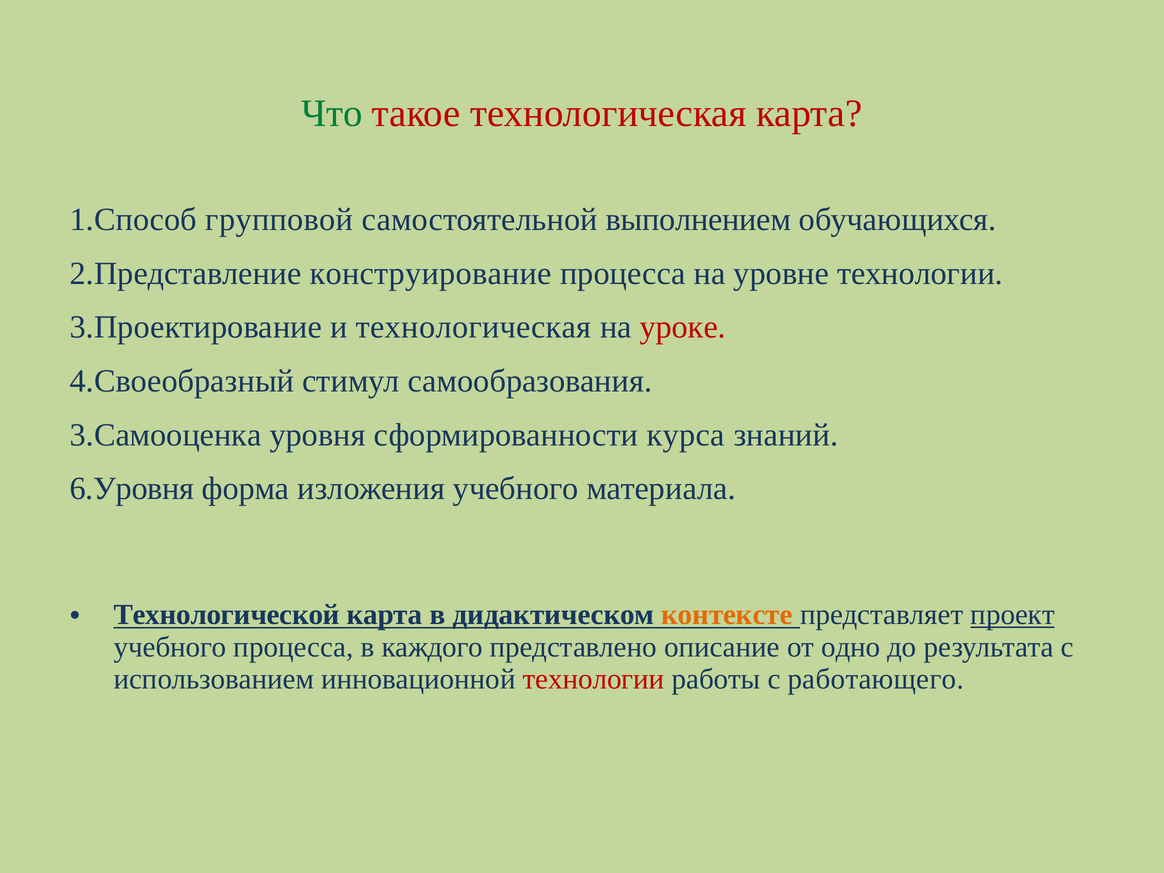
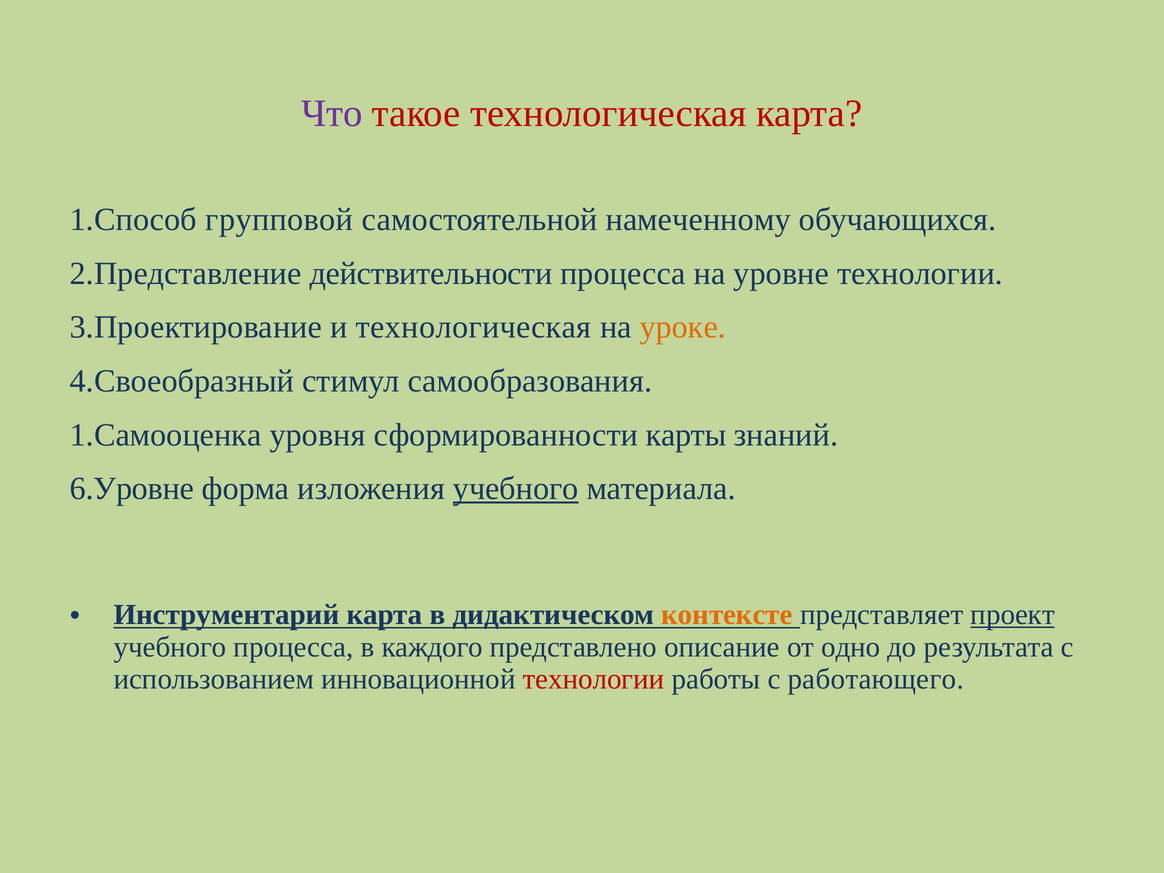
Что colour: green -> purple (332, 114)
выполнением: выполнением -> намеченному (698, 220)
конструирование: конструирование -> действительности (431, 273)
уроке colour: red -> orange (683, 327)
3.Самооценка: 3.Самооценка -> 1.Самооценка (166, 435)
курса: курса -> карты (686, 435)
6.Уровня: 6.Уровня -> 6.Уровне (132, 489)
учебного underline: none -> present (516, 489)
Технологической: Технологической -> Инструментарий (226, 615)
